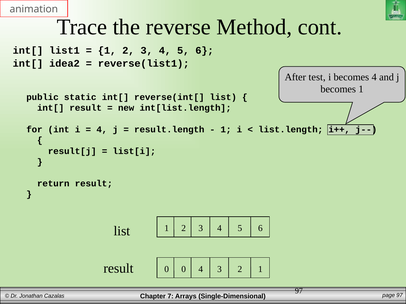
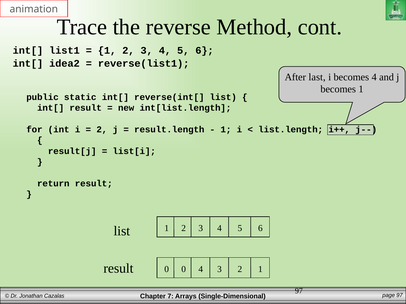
test: test -> last (317, 77)
4: 4 -> 2 (102, 130)
